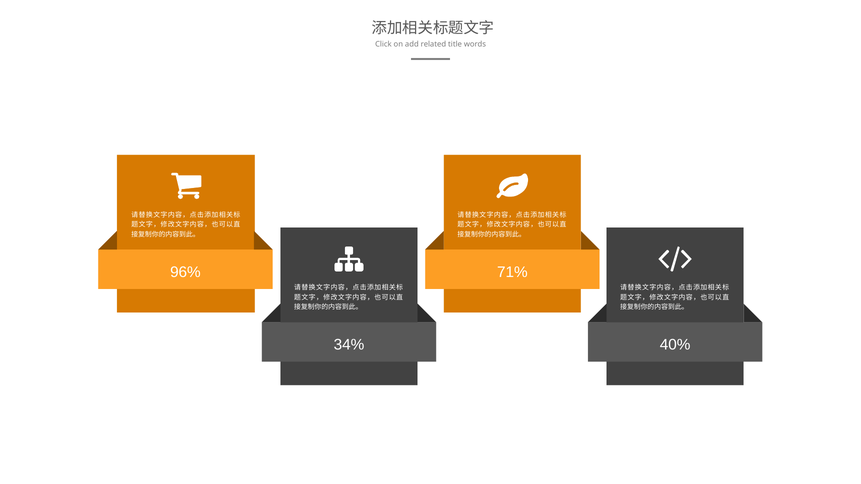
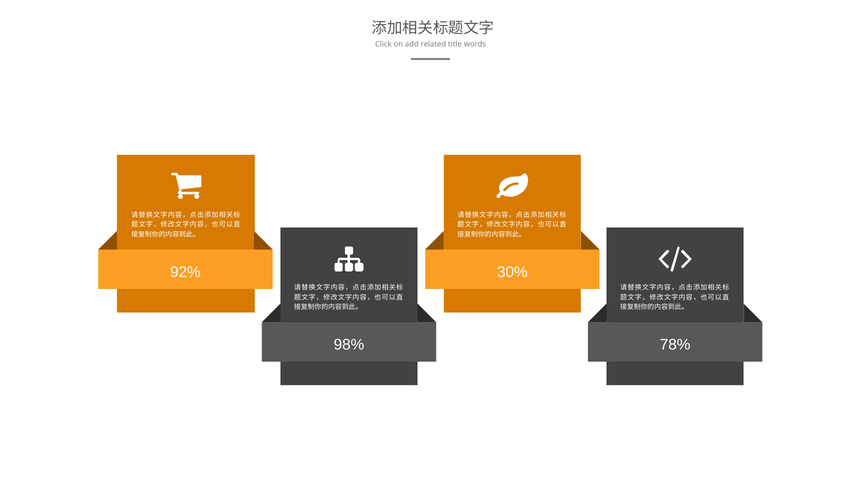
96%: 96% -> 92% (185, 272)
71%: 71% -> 30% (512, 272)
34%: 34% -> 98% (349, 345)
40%: 40% -> 78% (675, 345)
